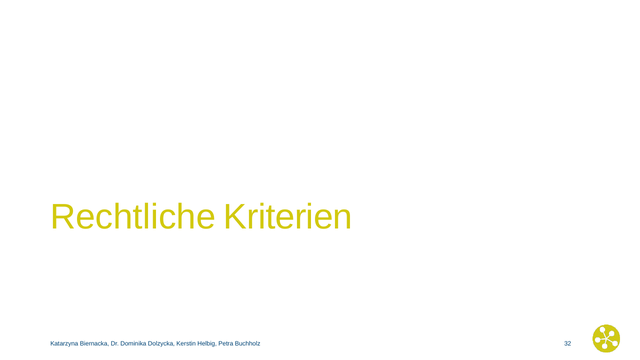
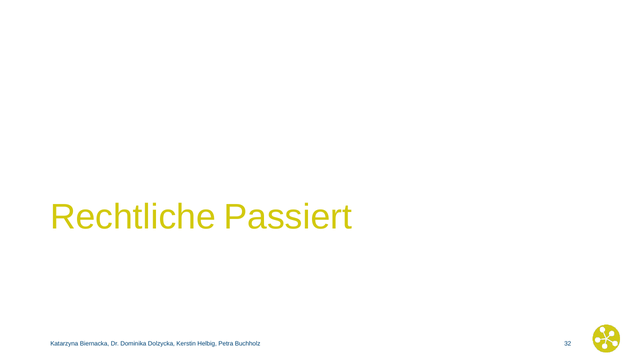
Kriterien: Kriterien -> Passiert (288, 217)
